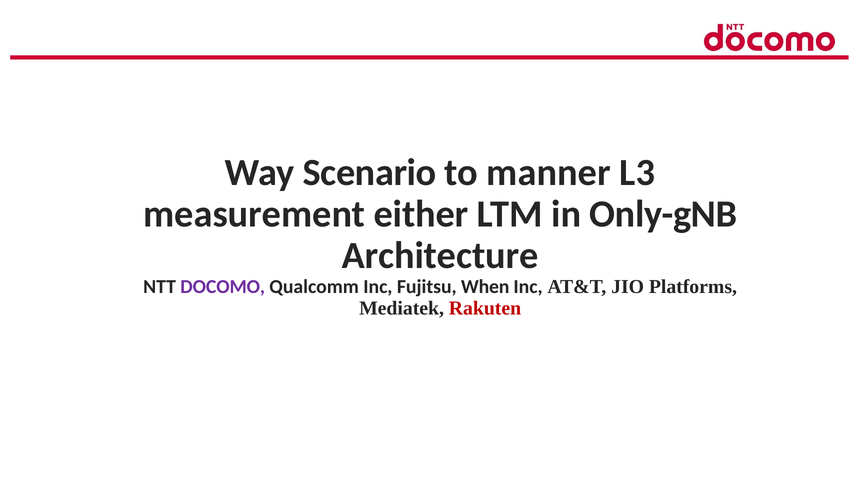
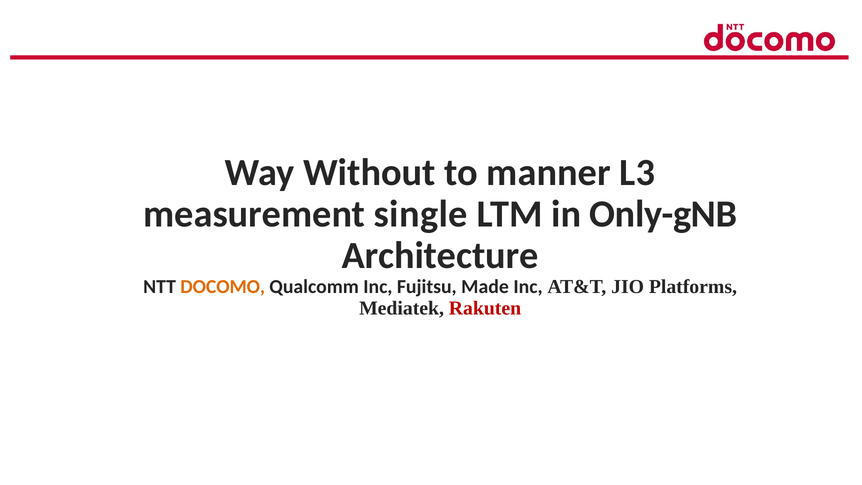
Scenario: Scenario -> Without (369, 173)
either: either -> single (421, 214)
DOCOMO colour: purple -> orange (223, 287)
When: When -> Made (485, 287)
